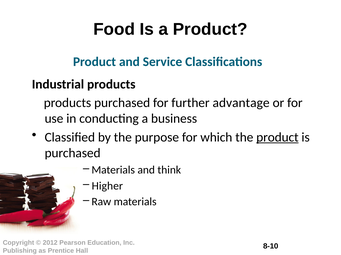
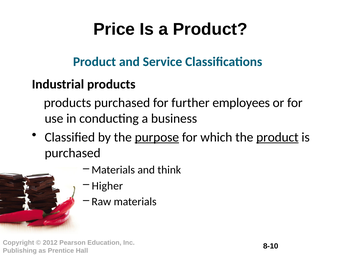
Food: Food -> Price (114, 29)
advantage: advantage -> employees (241, 103)
purpose underline: none -> present (157, 138)
